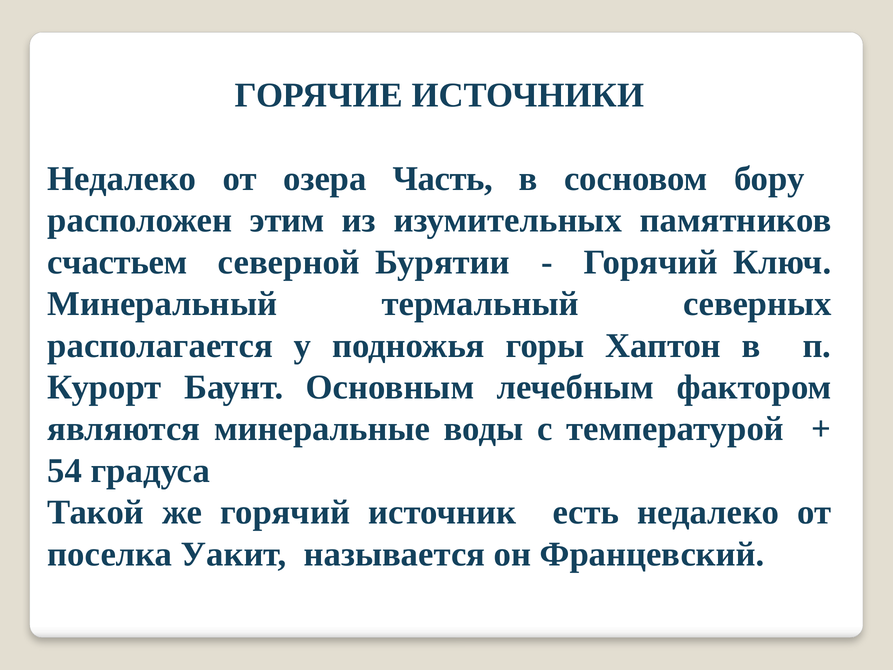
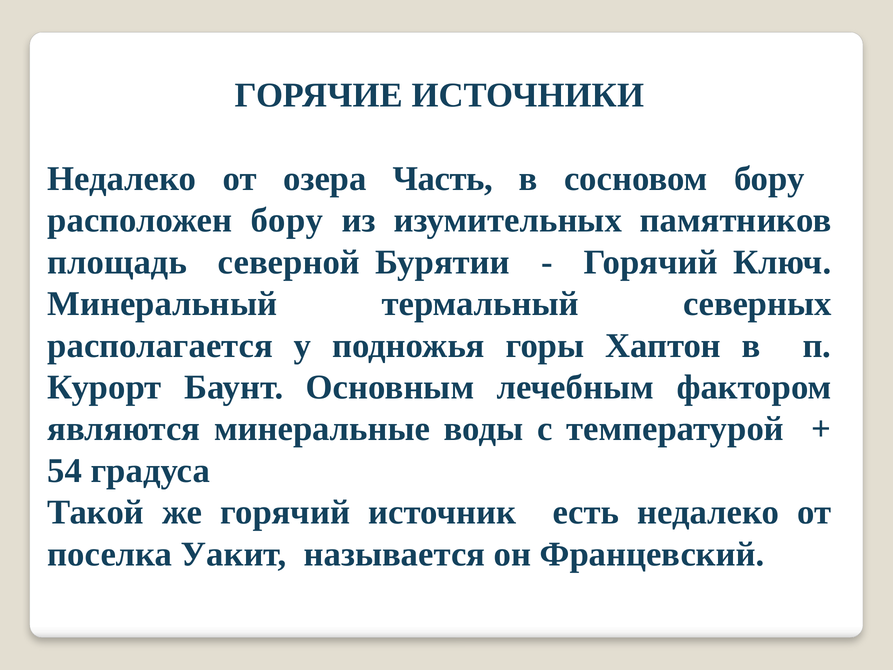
расположен этим: этим -> бору (287, 220)
счастьем: счастьем -> площадь (117, 262)
